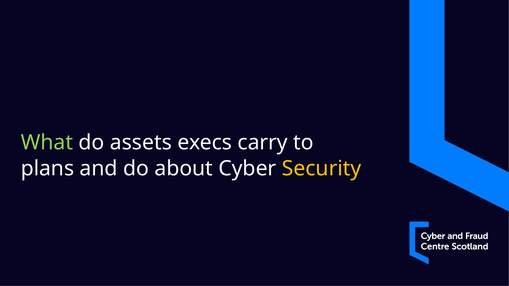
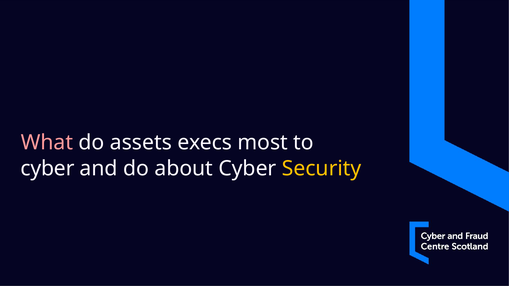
What colour: light green -> pink (47, 143)
carry: carry -> most (263, 143)
plans: plans -> cyber (48, 169)
